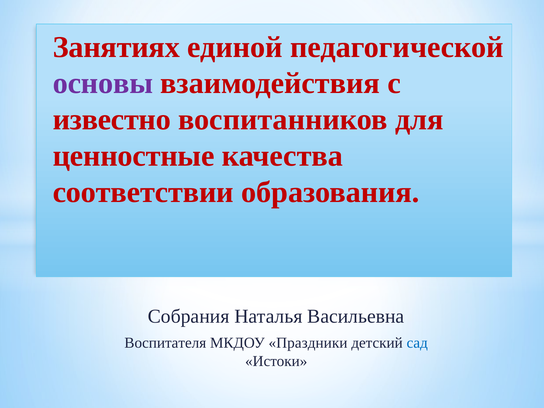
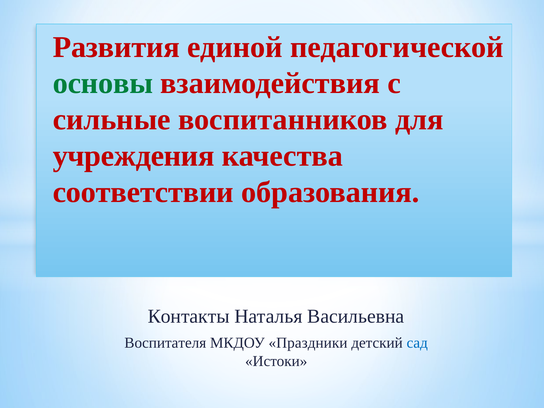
Занятиях: Занятиях -> Развития (116, 47)
основы colour: purple -> green (103, 83)
известно: известно -> сильные (112, 120)
ценностные: ценностные -> учреждения (134, 156)
Собрания: Собрания -> Контакты (189, 316)
